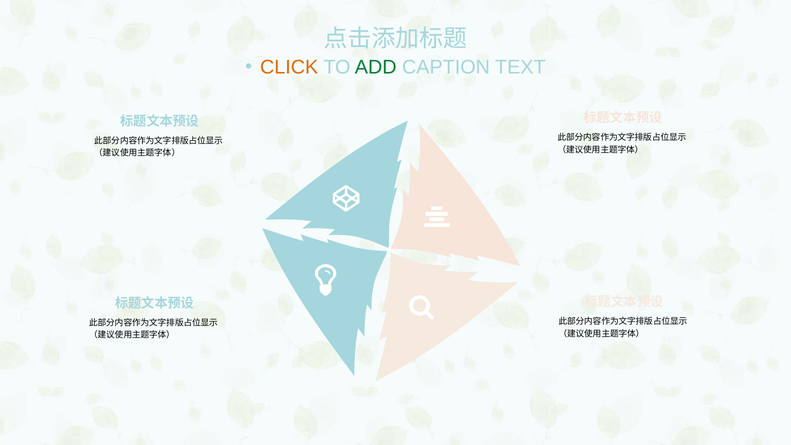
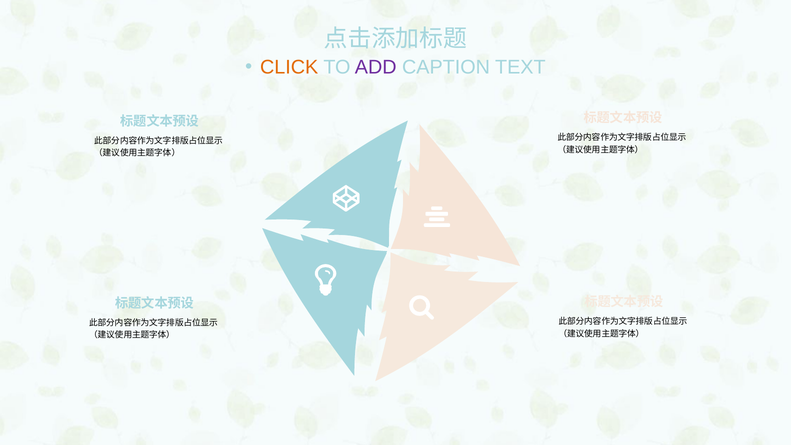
ADD colour: green -> purple (376, 67)
